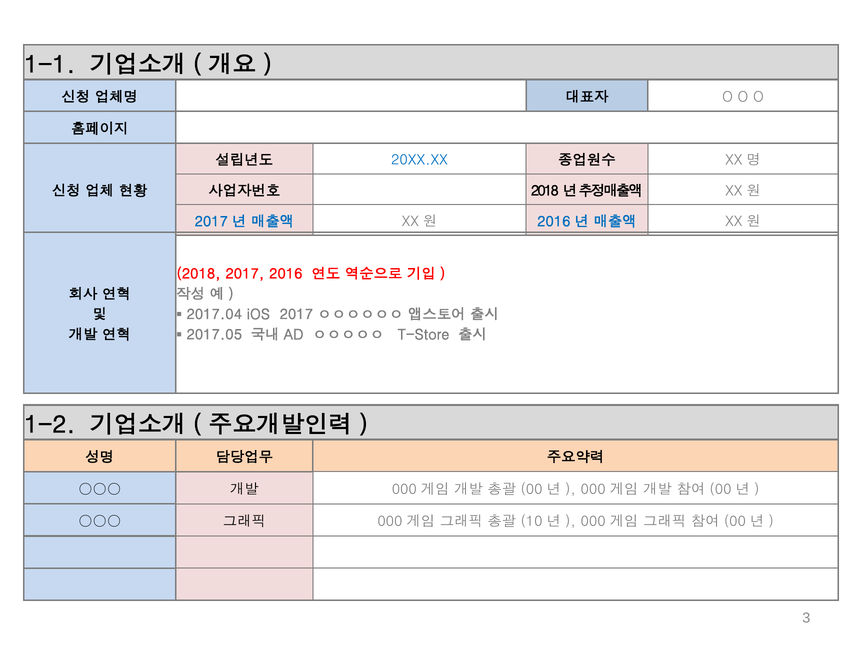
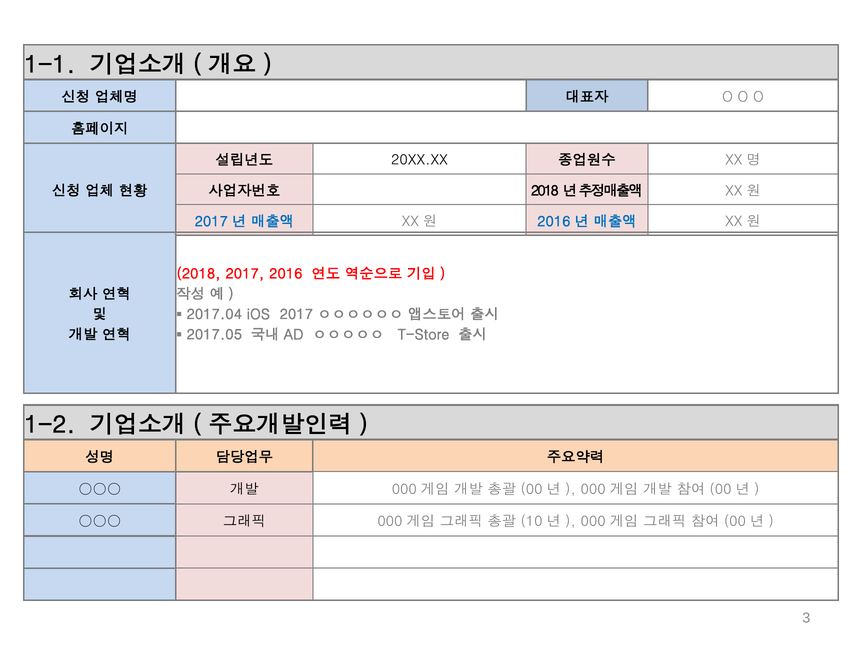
20XX.XX colour: blue -> black (419, 160)
